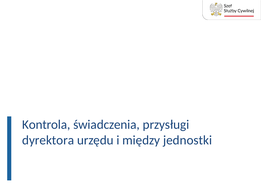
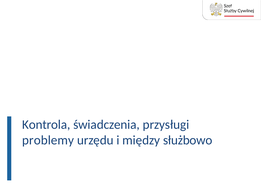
dyrektora: dyrektora -> problemy (48, 140)
jednostki: jednostki -> służbowo (188, 140)
